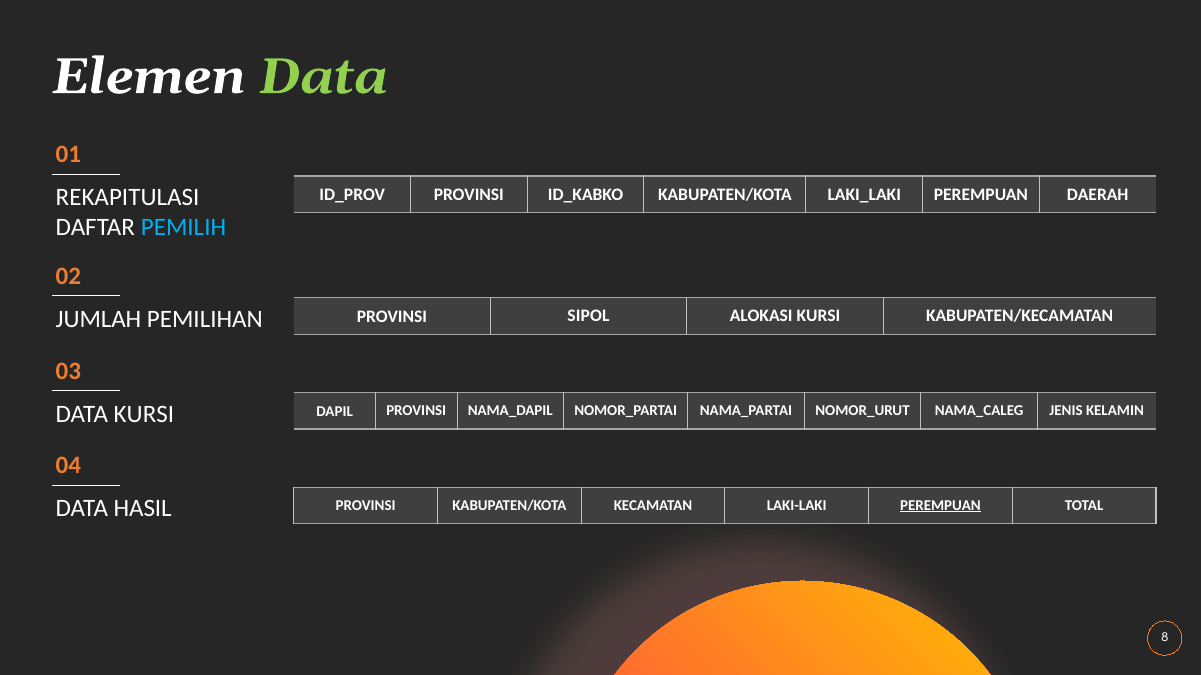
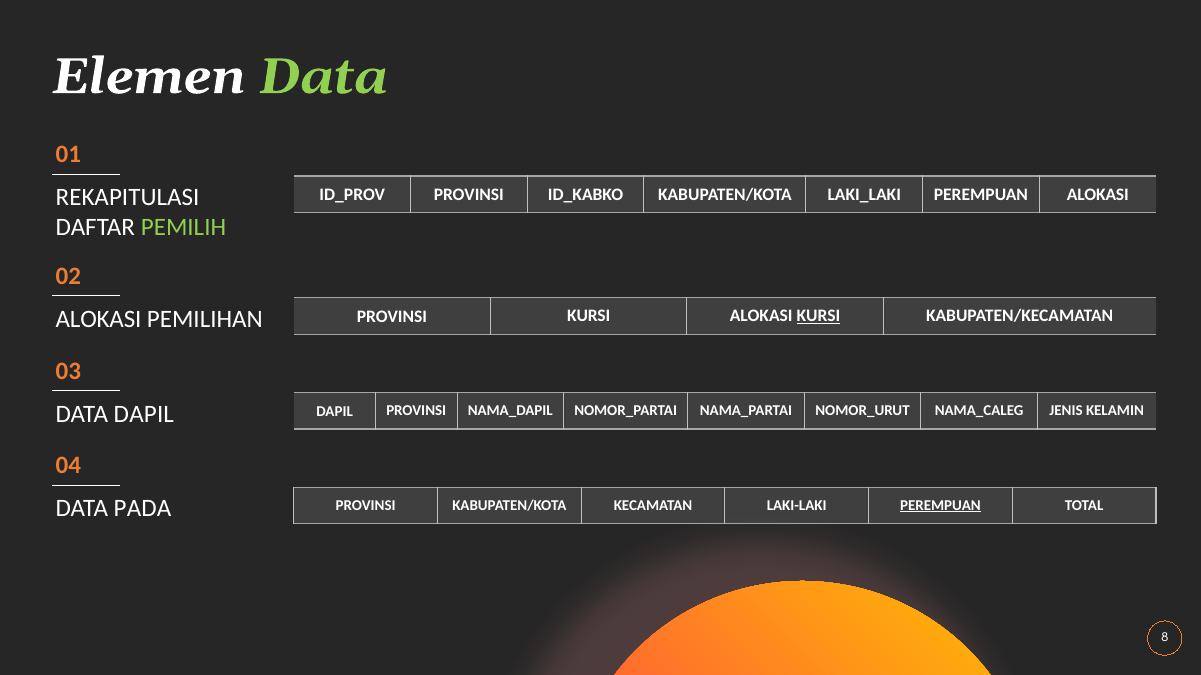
PEREMPUAN DAERAH: DAERAH -> ALOKASI (1098, 195)
PEMILIH colour: light blue -> light green (184, 228)
JUMLAH: JUMLAH -> ALOKASI (99, 319)
PROVINSI SIPOL: SIPOL -> KURSI (589, 316)
KURSI underline: none -> present (818, 316)
DATA KURSI: KURSI -> DAPIL (144, 414)
HASIL: HASIL -> PADA (143, 509)
